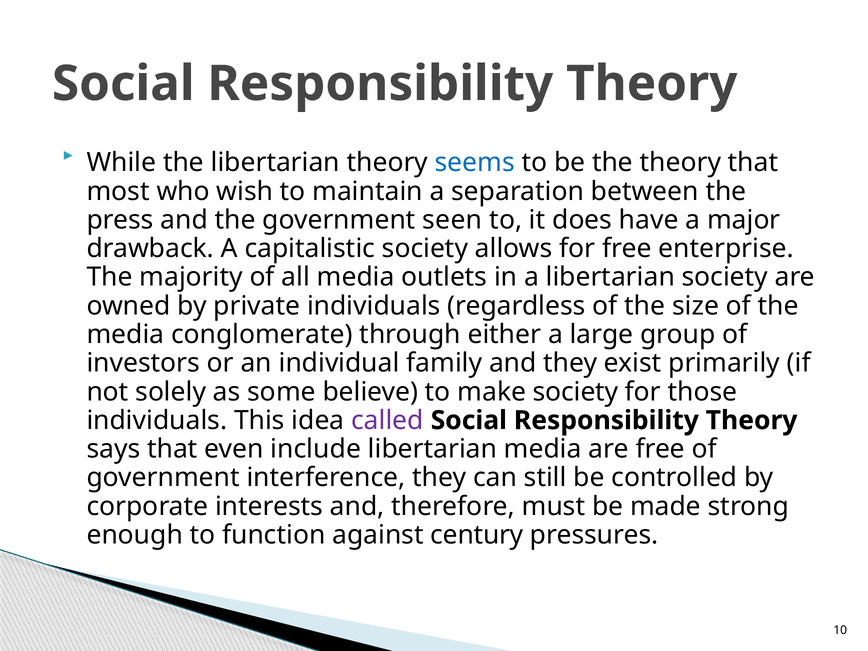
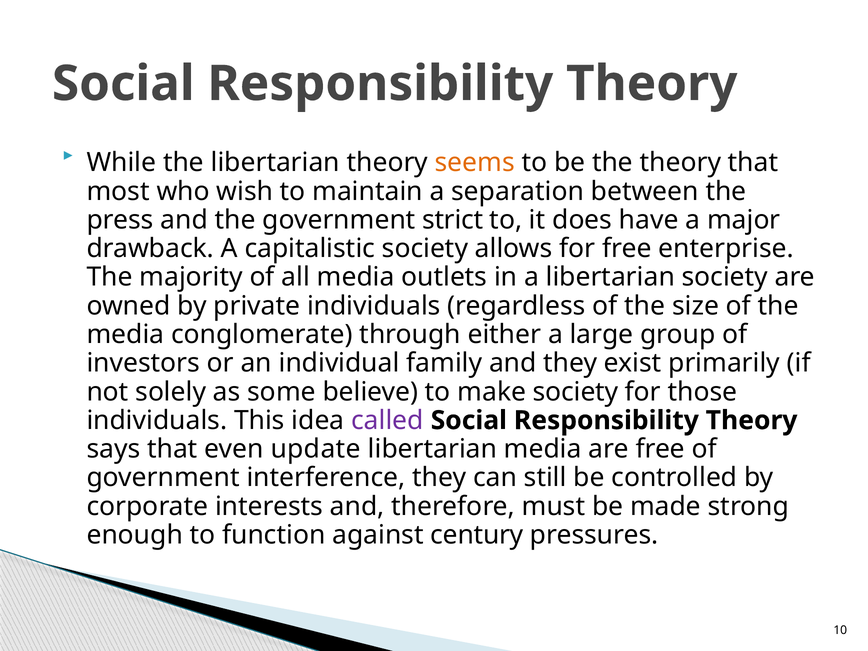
seems colour: blue -> orange (475, 163)
seen: seen -> strict (453, 220)
include: include -> update (316, 449)
